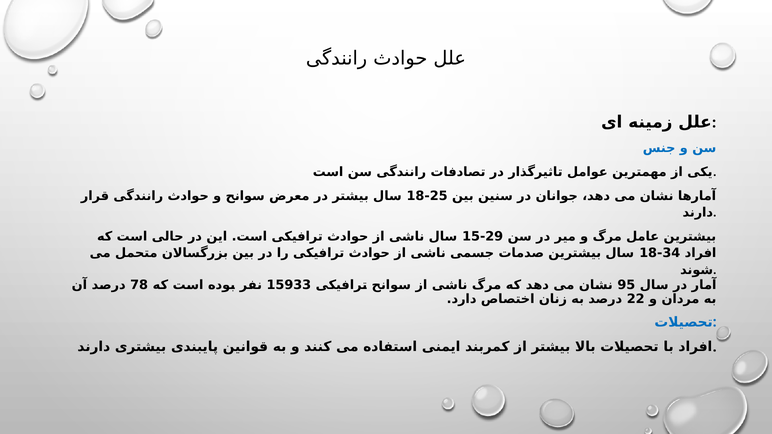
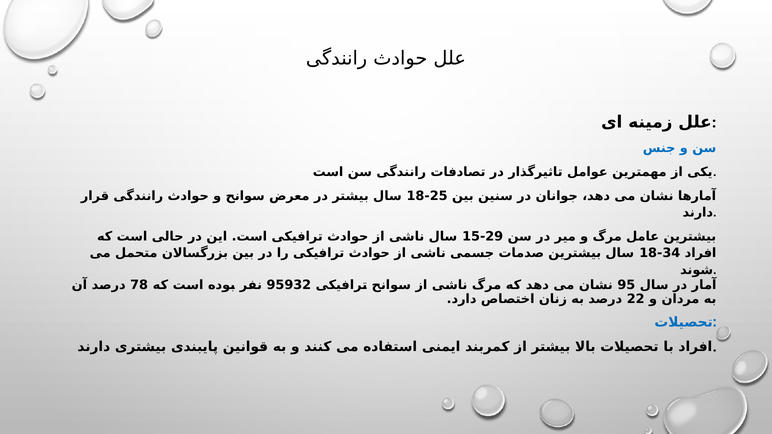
15933: 15933 -> 95932 (289, 285)
